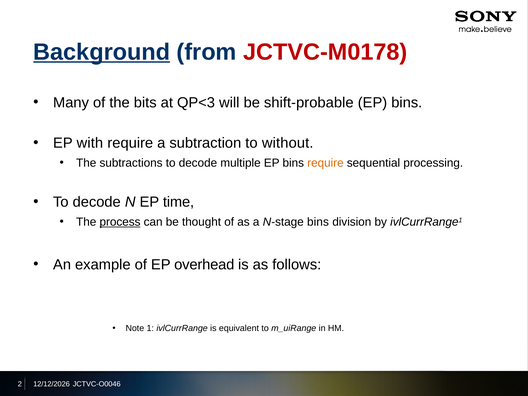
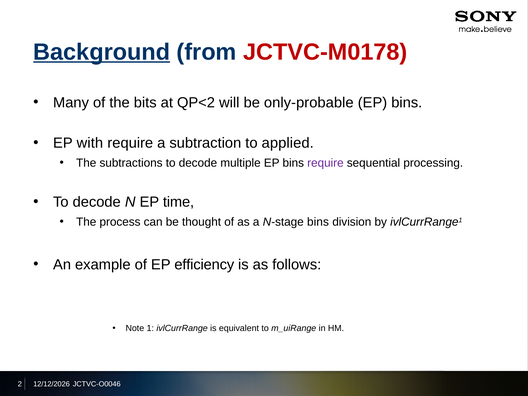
QP<3: QP<3 -> QP<2 (196, 103)
shift-probable: shift-probable -> only-probable (309, 103)
without: without -> applied (288, 143)
require colour: orange -> purple (325, 163)
process underline: present -> none (120, 222)
overhead: overhead -> efficiency (204, 264)
